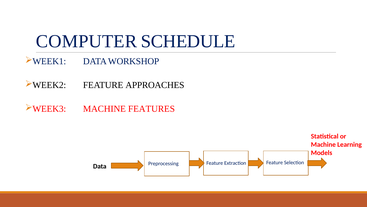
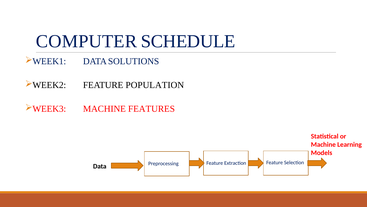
WORKSHOP: WORKSHOP -> SOLUTIONS (134, 61)
APPROACHES: APPROACHES -> POPULATION (155, 85)
